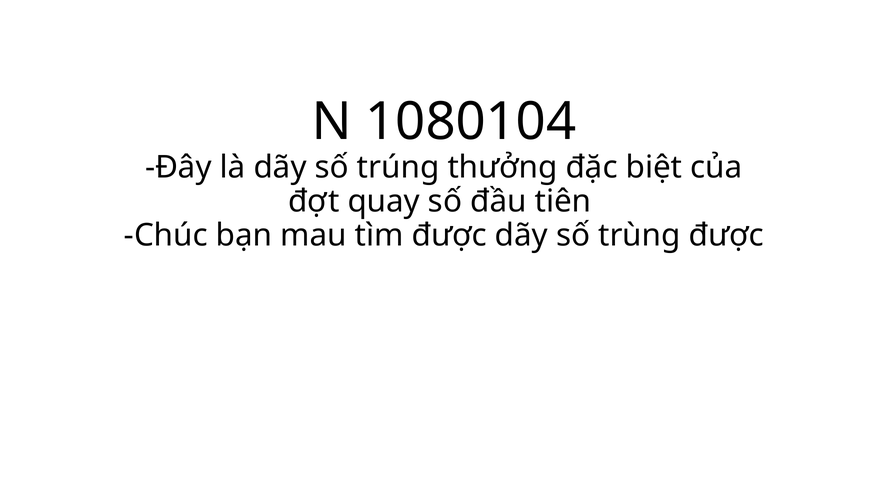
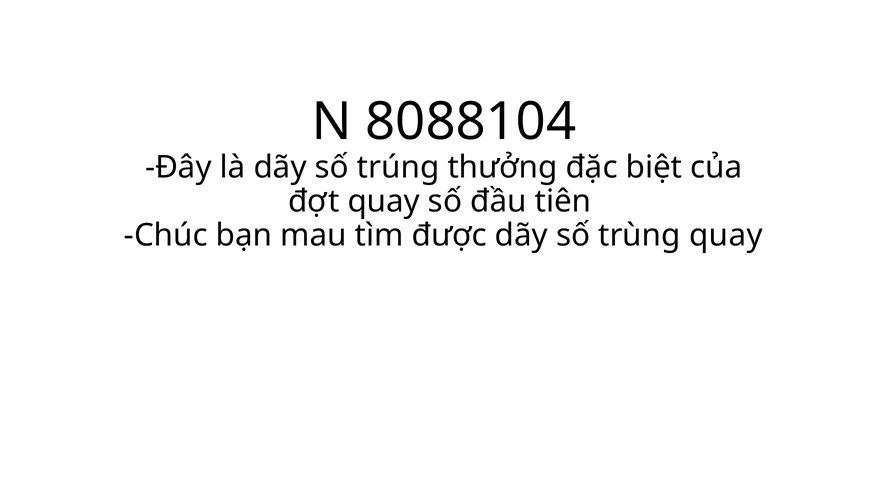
1080104: 1080104 -> 8088104 (471, 122)
trùng được: được -> quay (726, 235)
